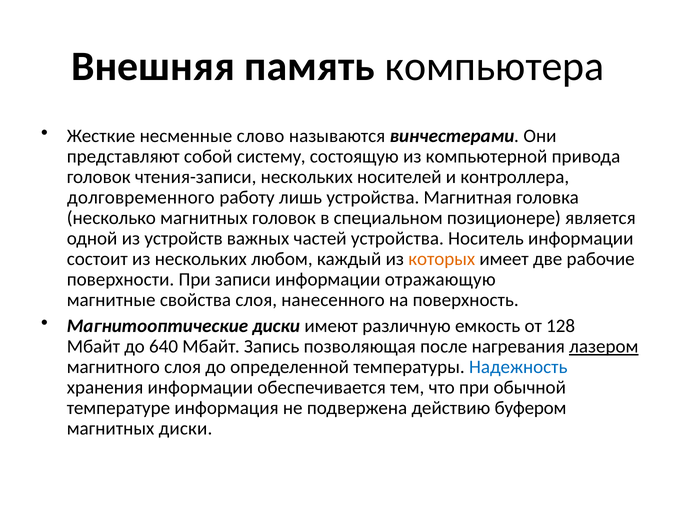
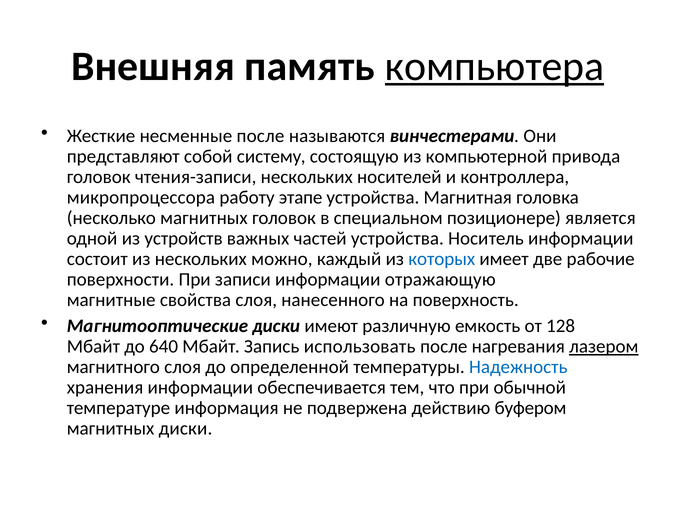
компьютера underline: none -> present (495, 66)
несменные слово: слово -> после (261, 136)
долговременного: долговременного -> микропроцессора (141, 198)
лишь: лишь -> этапе (301, 198)
любом: любом -> можно (282, 259)
которых colour: orange -> blue (442, 259)
позволяющая: позволяющая -> использовать (360, 347)
